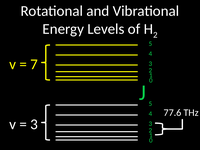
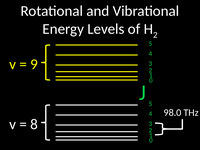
7: 7 -> 9 (34, 64)
77.6: 77.6 -> 98.0 (172, 113)
3: 3 -> 8 (34, 124)
